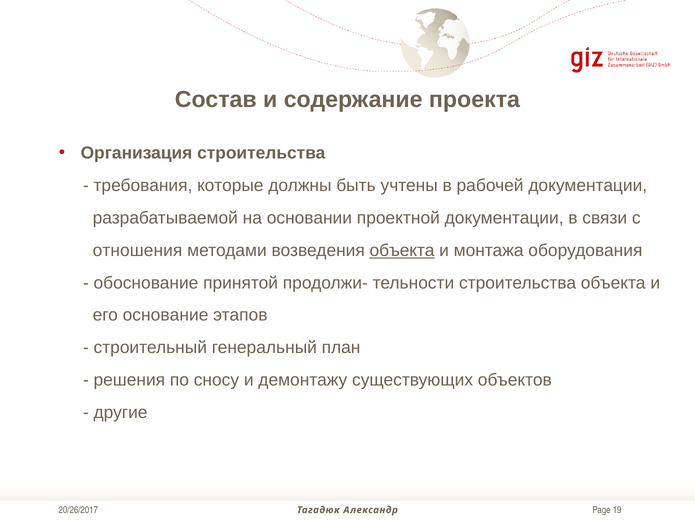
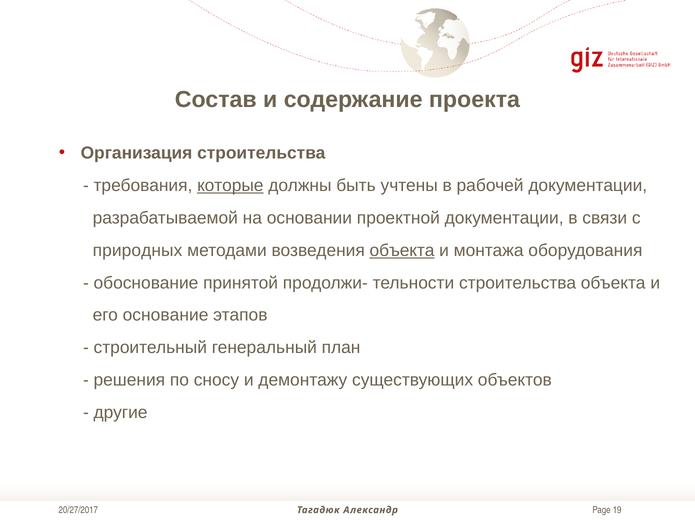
которые underline: none -> present (230, 186)
отношения: отношения -> природных (138, 251)
20/26/2017: 20/26/2017 -> 20/27/2017 (78, 510)
